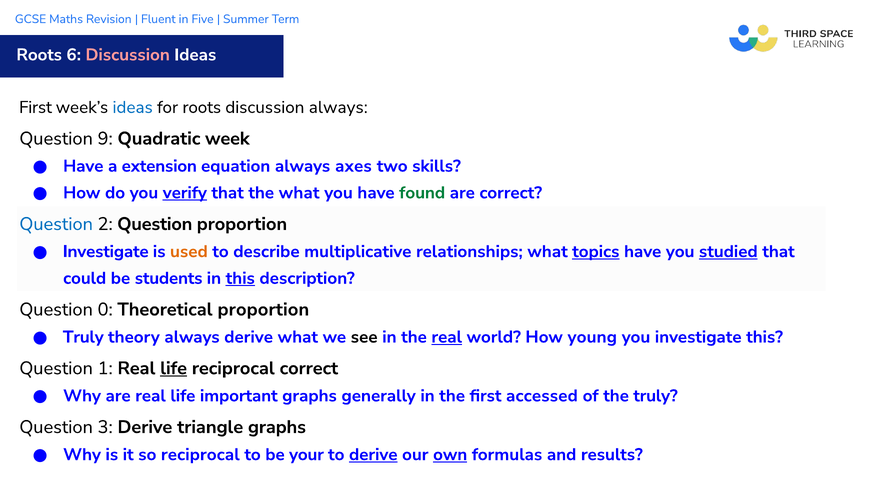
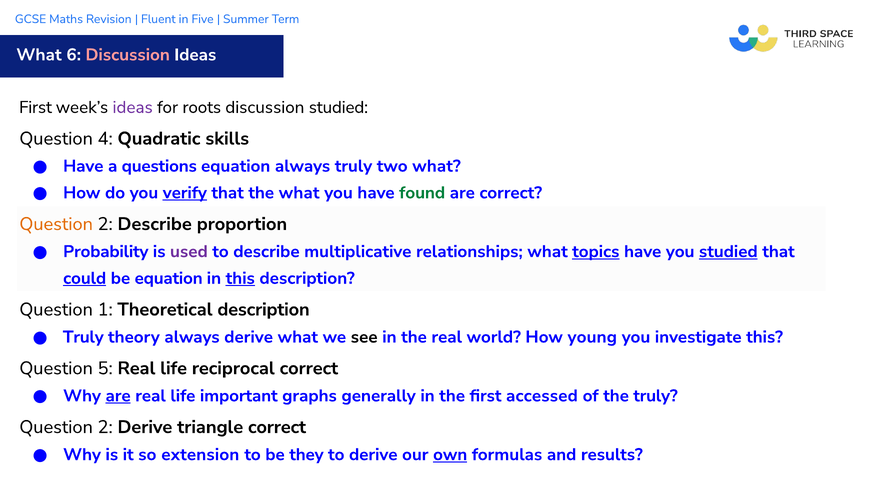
Roots: Roots -> What (39, 55)
ideas colour: blue -> purple (133, 107)
discussion always: always -> studied (338, 107)
9: 9 -> 4 (105, 139)
week: week -> skills (227, 139)
extension: extension -> questions (159, 166)
always axes: axes -> truly (353, 166)
two skills: skills -> what (436, 166)
Question colour: blue -> orange (56, 224)
2 Question: Question -> Describe (155, 224)
Investigate: Investigate -> Probability (106, 252)
used colour: orange -> purple (189, 252)
could underline: none -> present (85, 278)
be students: students -> equation (169, 278)
0: 0 -> 1 (105, 310)
Theoretical proportion: proportion -> description (264, 310)
real underline: present -> none (447, 337)
1: 1 -> 5 (105, 368)
life underline: present -> none (174, 368)
are underline: none -> present (118, 396)
3: 3 -> 2 (105, 427)
triangle graphs: graphs -> correct (277, 427)
so reciprocal: reciprocal -> extension (200, 455)
your: your -> they (306, 455)
derive underline: present -> none (373, 455)
